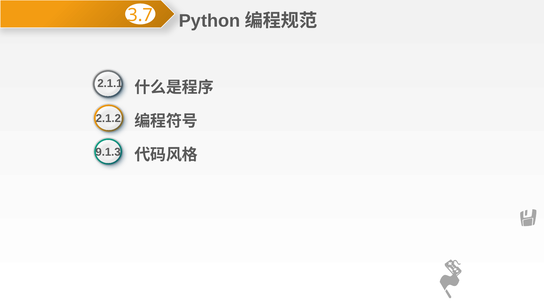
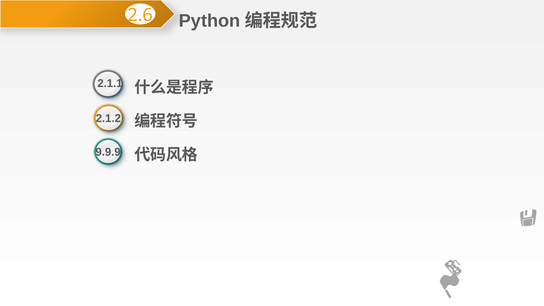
3.7: 3.7 -> 2.6 (140, 15)
9.1.3: 9.1.3 -> 9.9.9 (108, 152)
